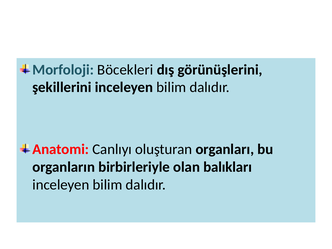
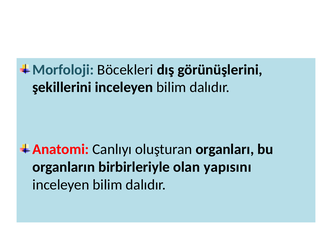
balıkları: balıkları -> yapısını (227, 167)
